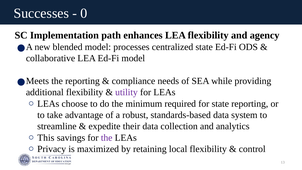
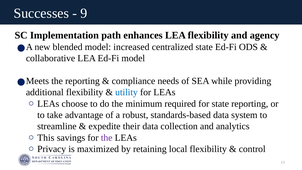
0: 0 -> 9 (84, 13)
processes: processes -> increased (131, 47)
utility colour: purple -> blue (126, 92)
